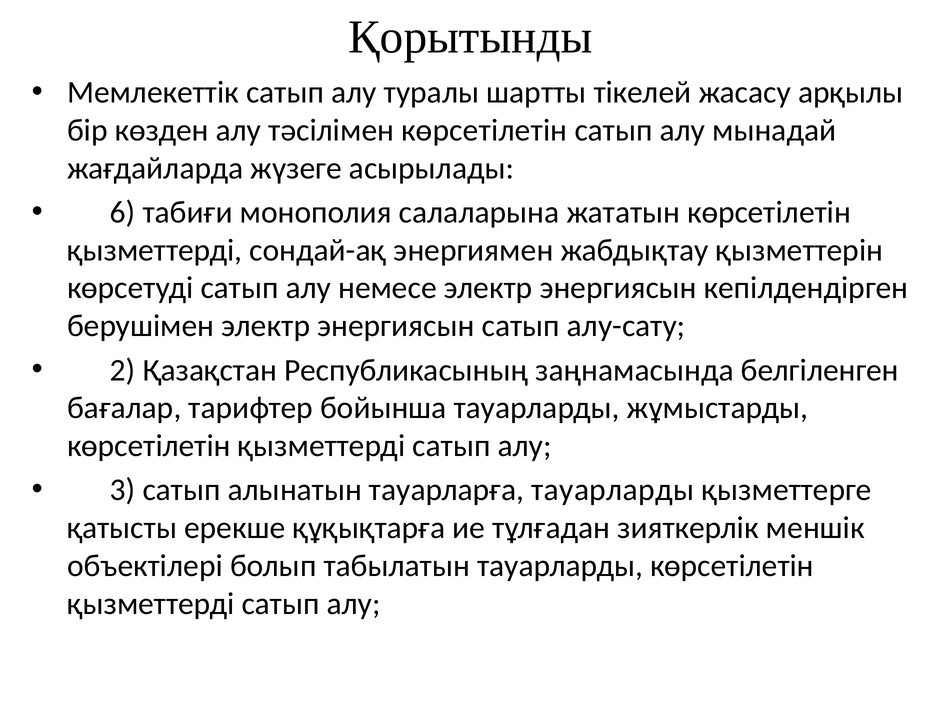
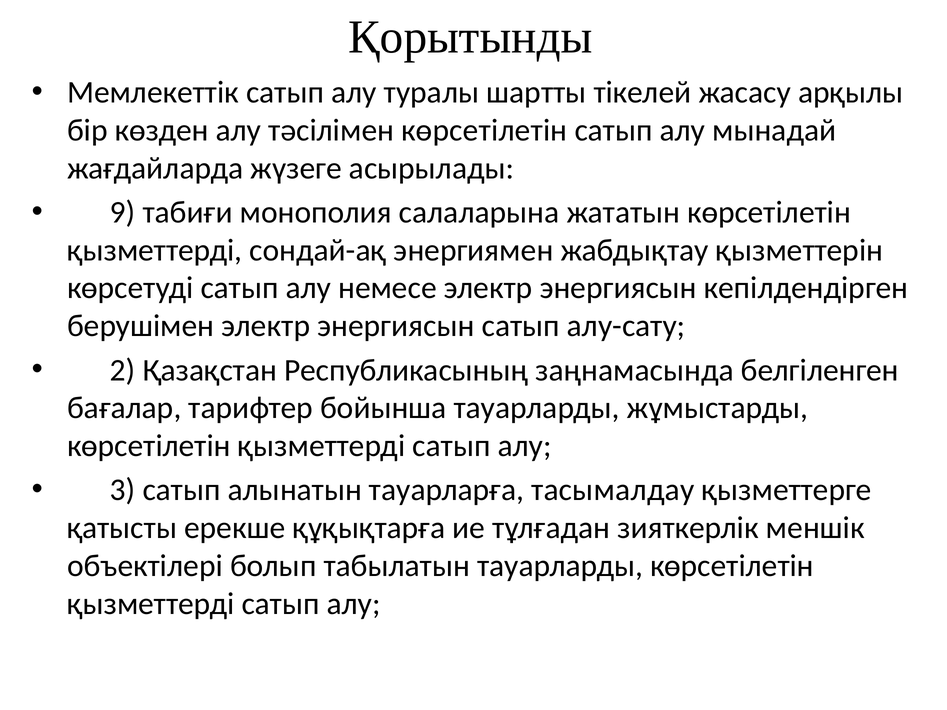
6: 6 -> 9 (123, 212)
тауарларға тауарларды: тауарларды -> тасымалдау (613, 490)
